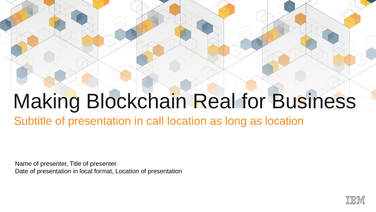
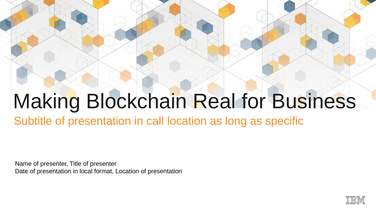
as location: location -> specific (284, 121)
